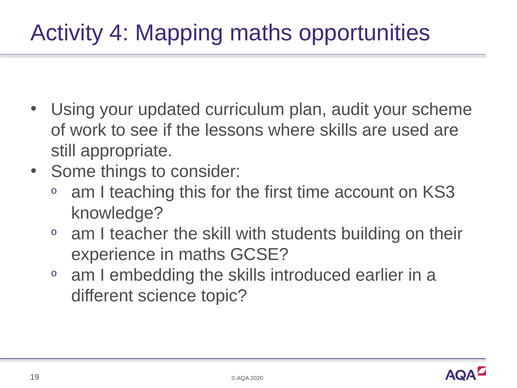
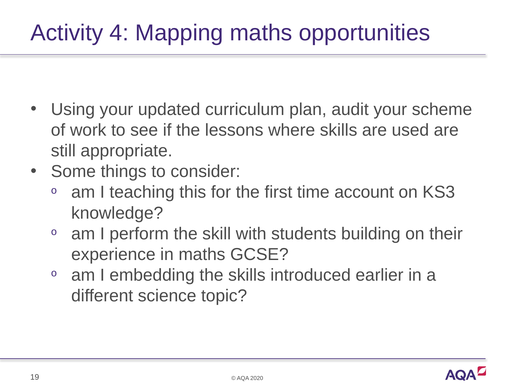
teacher: teacher -> perform (139, 234)
